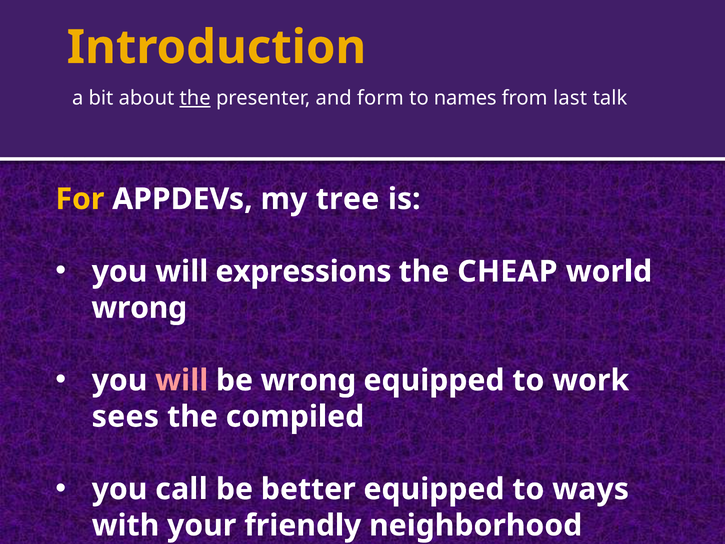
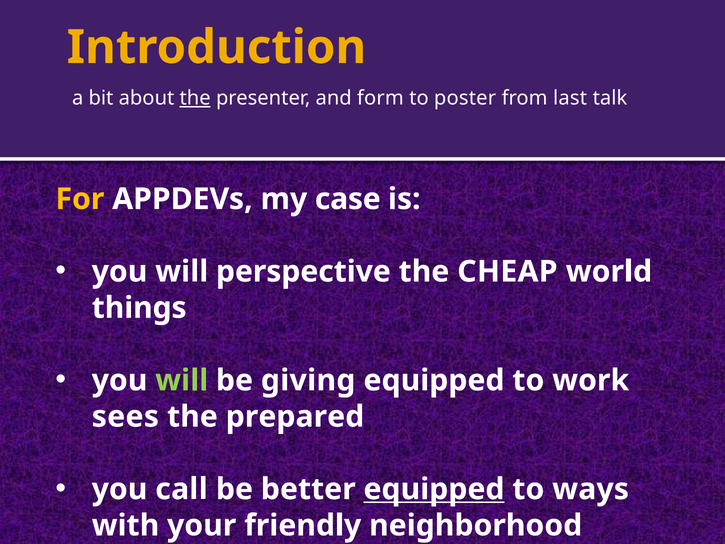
names: names -> poster (465, 98)
tree: tree -> case (348, 199)
expressions: expressions -> perspective (303, 271)
wrong: wrong -> things (139, 308)
will colour: pink -> light green (182, 380)
be wrong: wrong -> giving (308, 380)
compiled: compiled -> prepared (295, 416)
equipped underline: none -> present (434, 489)
